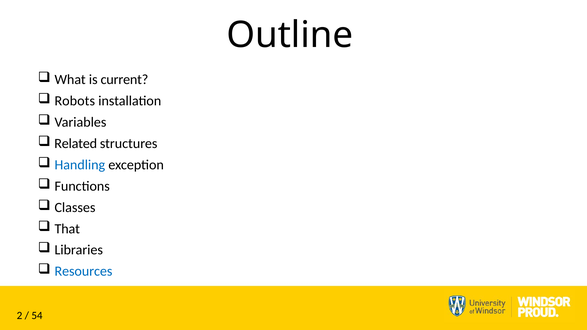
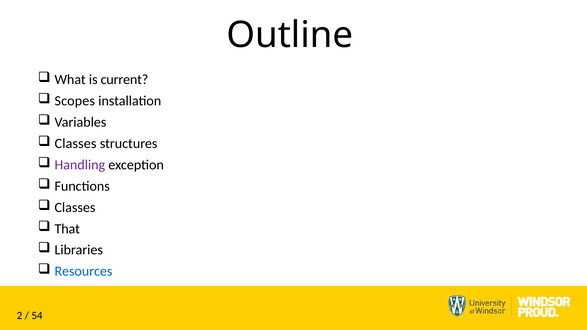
Robots: Robots -> Scopes (75, 101)
Related: Related -> Classes (76, 144)
Handling colour: blue -> purple (80, 165)
